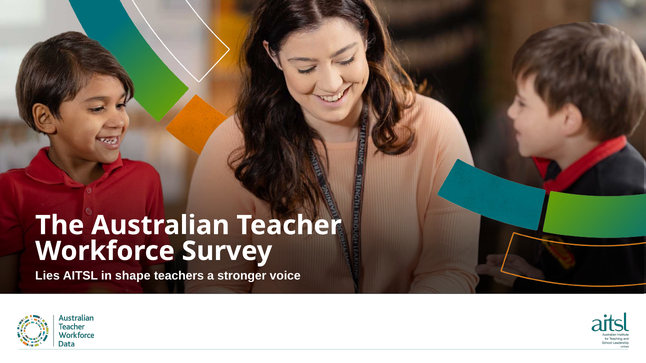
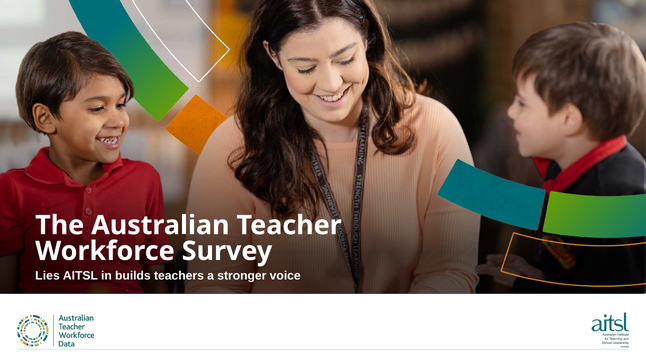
shape: shape -> builds (133, 276)
